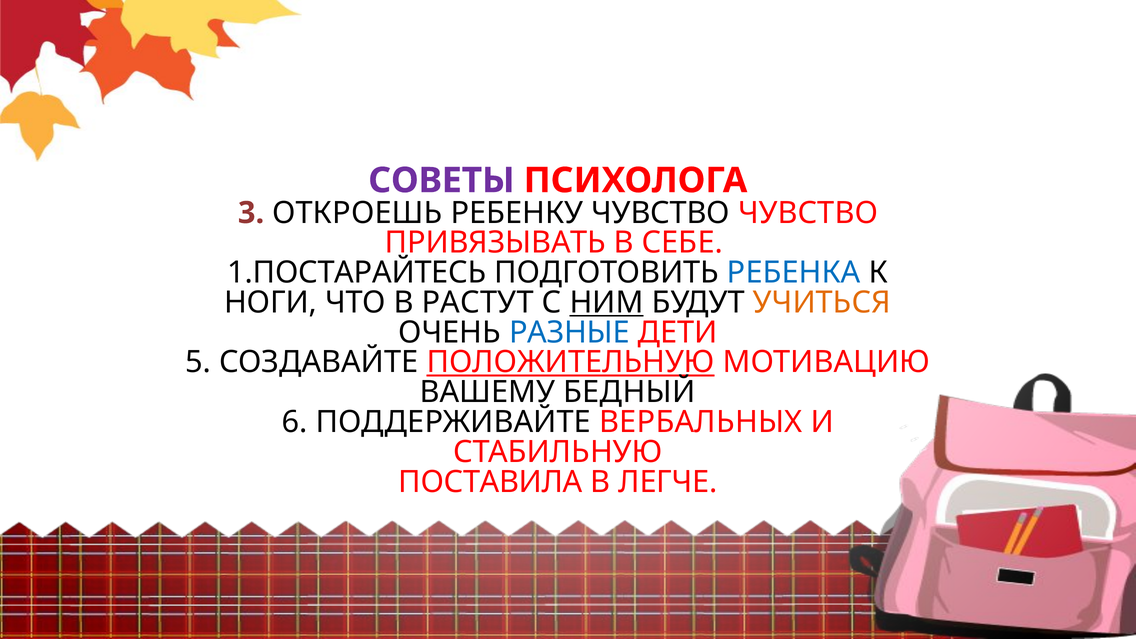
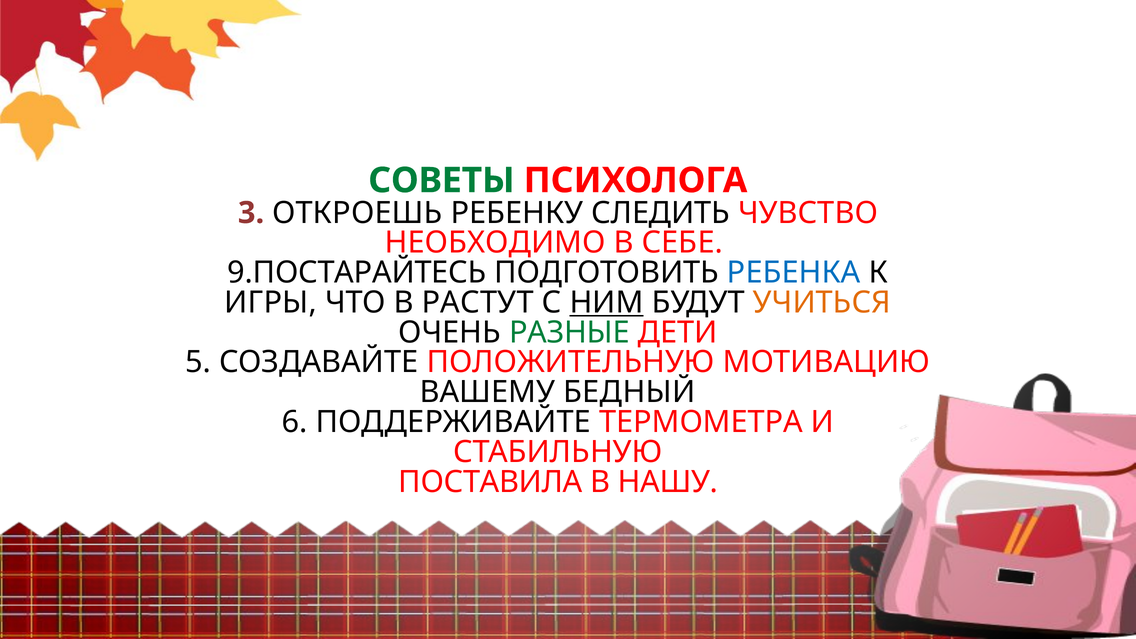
СОВЕТЫ colour: purple -> green (441, 180)
РЕБЕНКУ ЧУВСТВО: ЧУВСТВО -> СЛЕДИТЬ (661, 213)
ПРИВЯЗЫВАТЬ: ПРИВЯЗЫВАТЬ -> НЕОБХОДИМО (495, 243)
1.ПОСТАРАЙТЕСЬ: 1.ПОСТАРАЙТЕСЬ -> 9.ПОСТАРАЙТЕСЬ (357, 273)
НОГИ: НОГИ -> ИГРЫ (271, 303)
РАЗНЫЕ colour: blue -> green (569, 332)
ПОЛОЖИТЕЛЬНУЮ underline: present -> none (571, 362)
ВЕРБАЛЬНЫХ: ВЕРБАЛЬНЫХ -> ТЕРМОМЕТРА (701, 422)
ЛЕГЧЕ: ЛЕГЧЕ -> НАШУ (668, 482)
